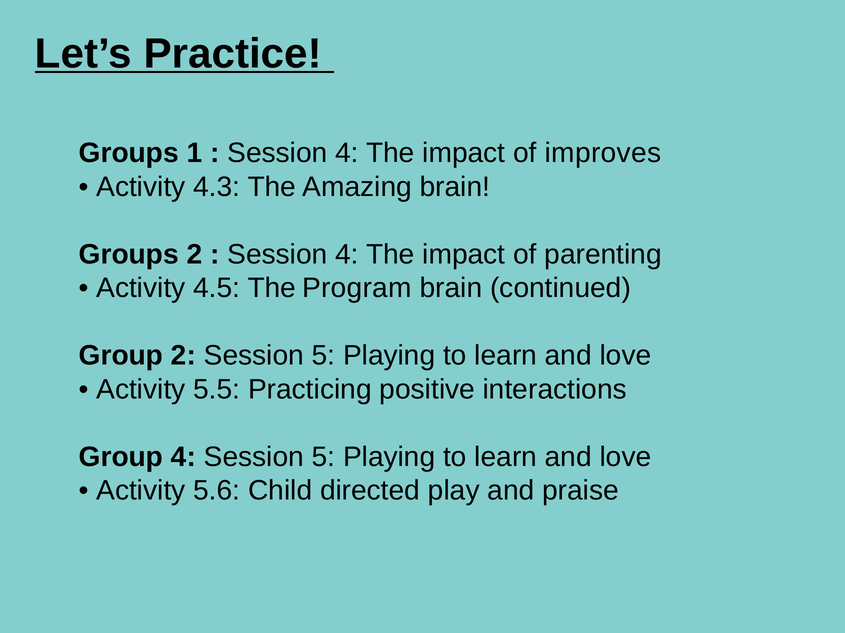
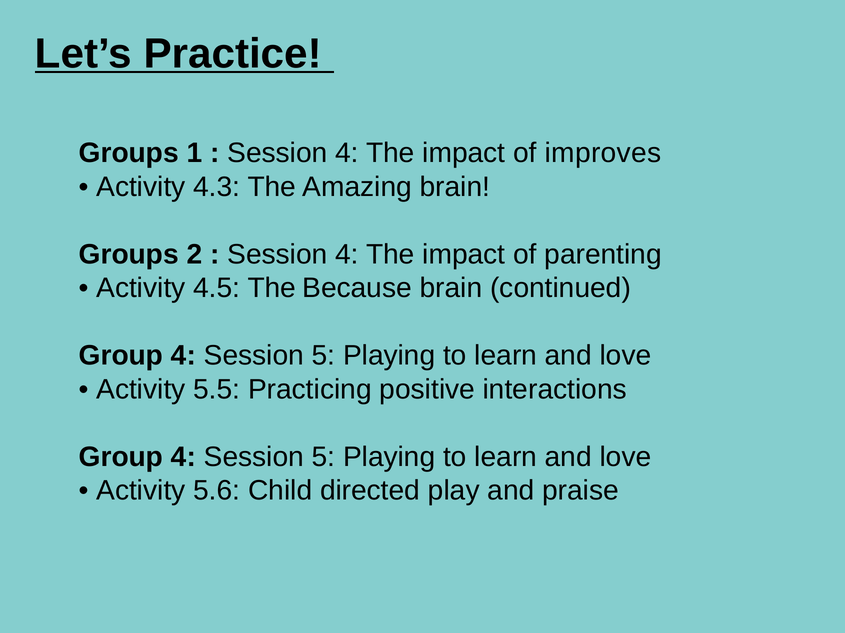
Program: Program -> Because (357, 288)
2: 2 -> 4 (183, 356)
